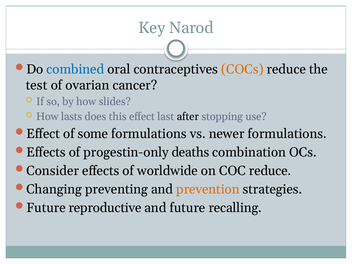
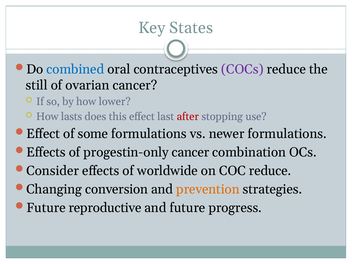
Narod: Narod -> States (191, 28)
COCs colour: orange -> purple (242, 69)
test: test -> still (37, 85)
slides: slides -> lower (115, 102)
after colour: black -> red (188, 117)
progestin-only deaths: deaths -> cancer (190, 152)
preventing: preventing -> conversion (117, 189)
recalling: recalling -> progress (235, 208)
